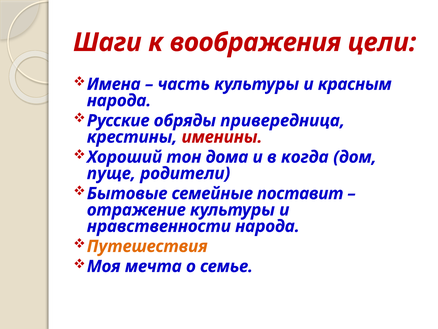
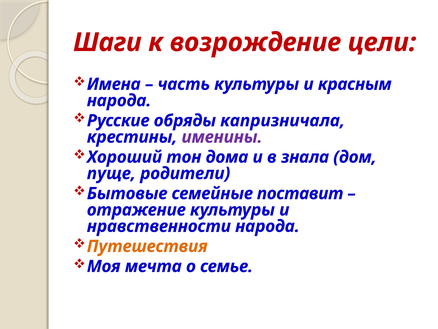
воображения: воображения -> возрождение (255, 42)
привередница: привередница -> капризничала (283, 120)
именины colour: red -> purple (222, 137)
когда: когда -> знала (305, 157)
